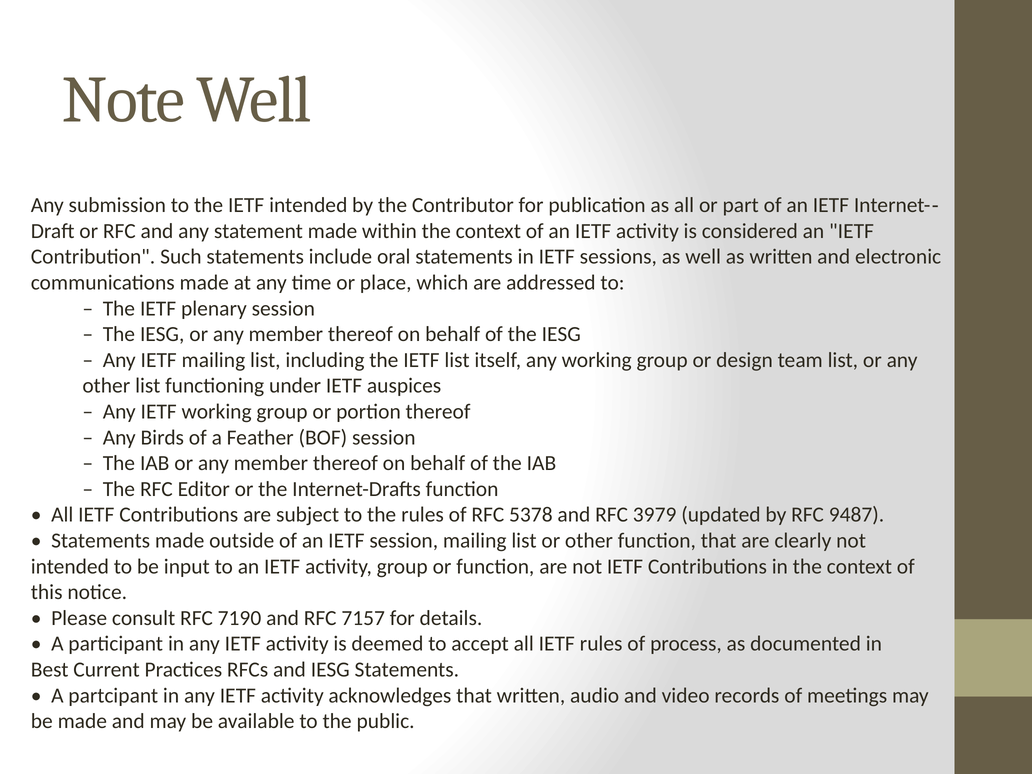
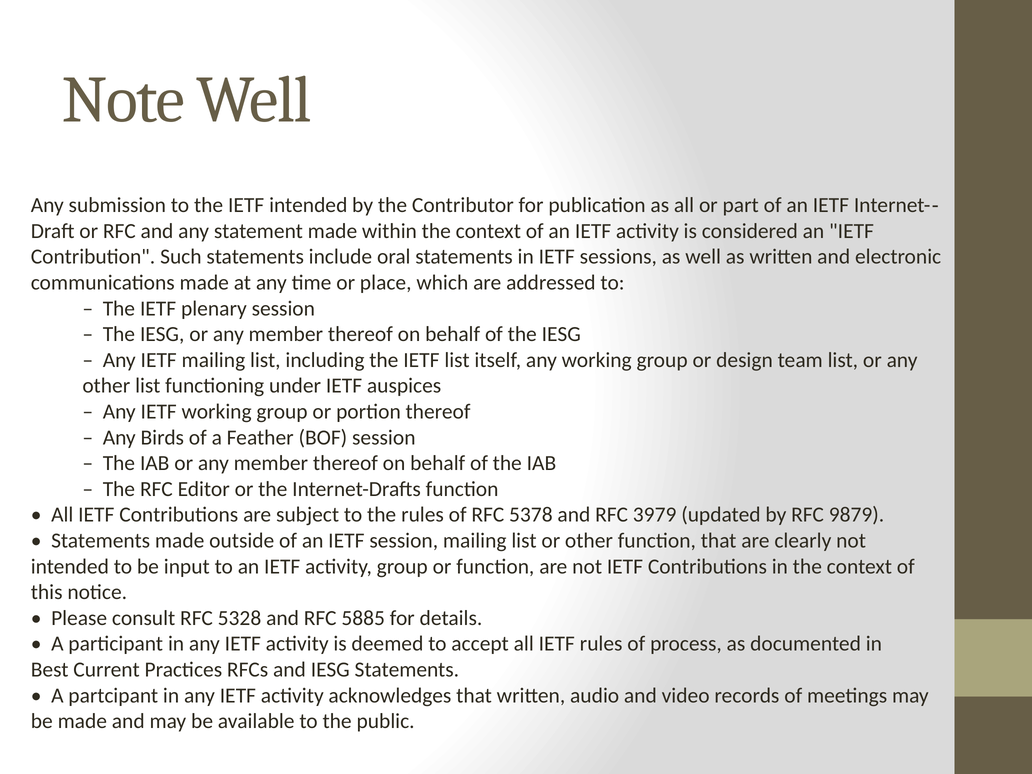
9487: 9487 -> 9879 (857, 515)
7190: 7190 -> 5328 (239, 618)
7157: 7157 -> 5885 (363, 618)
